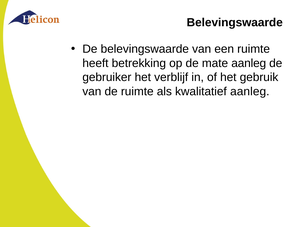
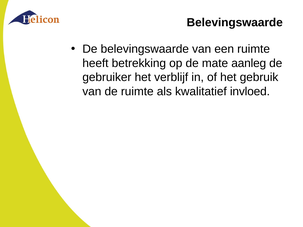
kwalitatief aanleg: aanleg -> invloed (250, 92)
